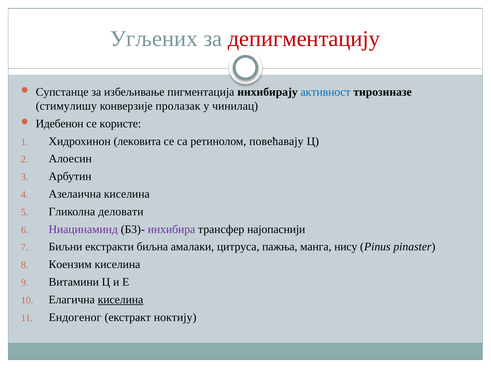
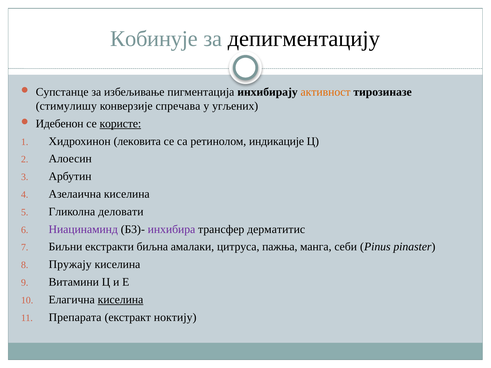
Угљених: Угљених -> Кобинује (154, 39)
депигментацију colour: red -> black (304, 39)
активност colour: blue -> orange (326, 92)
пролазак: пролазак -> спречава (178, 106)
чинилац: чинилац -> угљених (235, 106)
користе underline: none -> present (120, 124)
повећавају: повећавају -> индикације (277, 141)
најопаснији: најопаснији -> дерматитис (276, 229)
нису: нису -> себи (346, 247)
Коензим: Коензим -> Пружају (70, 265)
Ендогеног: Ендогеног -> Препарата (75, 317)
